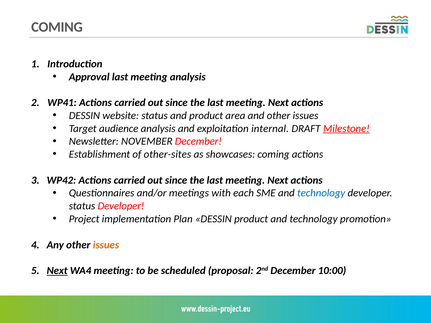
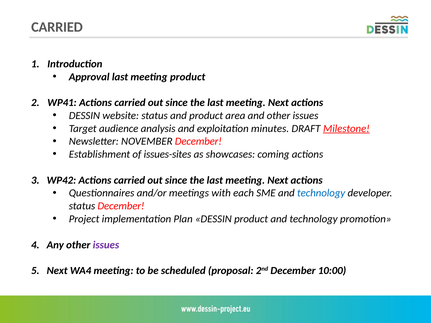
COMING: COMING -> CARRIED (57, 27)
meeting analysis: analysis -> product (188, 77)
internal: internal -> minutes (270, 129)
other-sites: other-sites -> issues-sites (168, 154)
status Developer: Developer -> December (121, 206)
issues colour: orange -> purple (106, 245)
Next underline: present -> none (57, 271)
